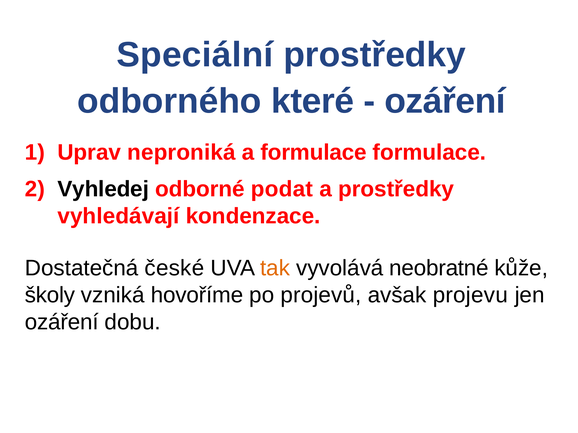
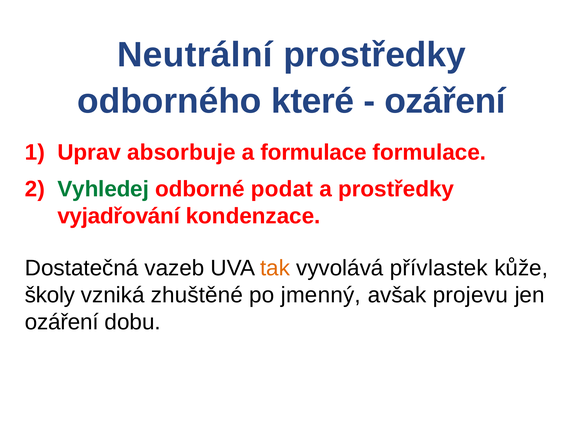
Speciální: Speciální -> Neutrální (195, 55)
neproniká: neproniká -> absorbuje (181, 153)
Vyhledej colour: black -> green (103, 189)
vyhledávají: vyhledávají -> vyjadřování (119, 216)
české: české -> vazeb (175, 268)
neobratné: neobratné -> přívlastek (439, 268)
hovoříme: hovoříme -> zhuštěné (197, 295)
projevů: projevů -> jmenný (321, 295)
